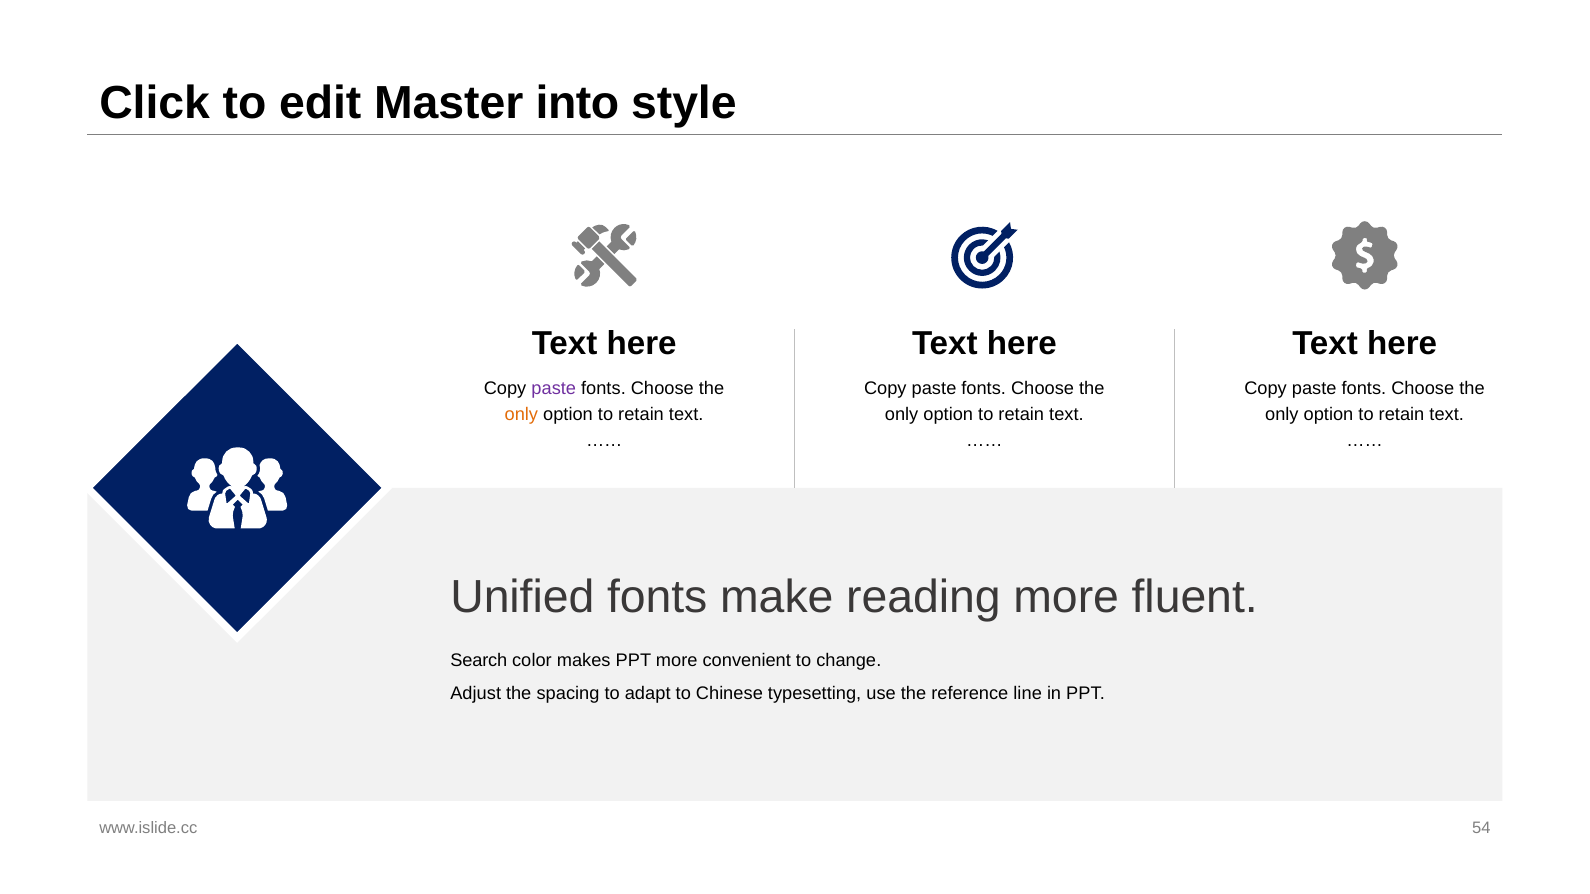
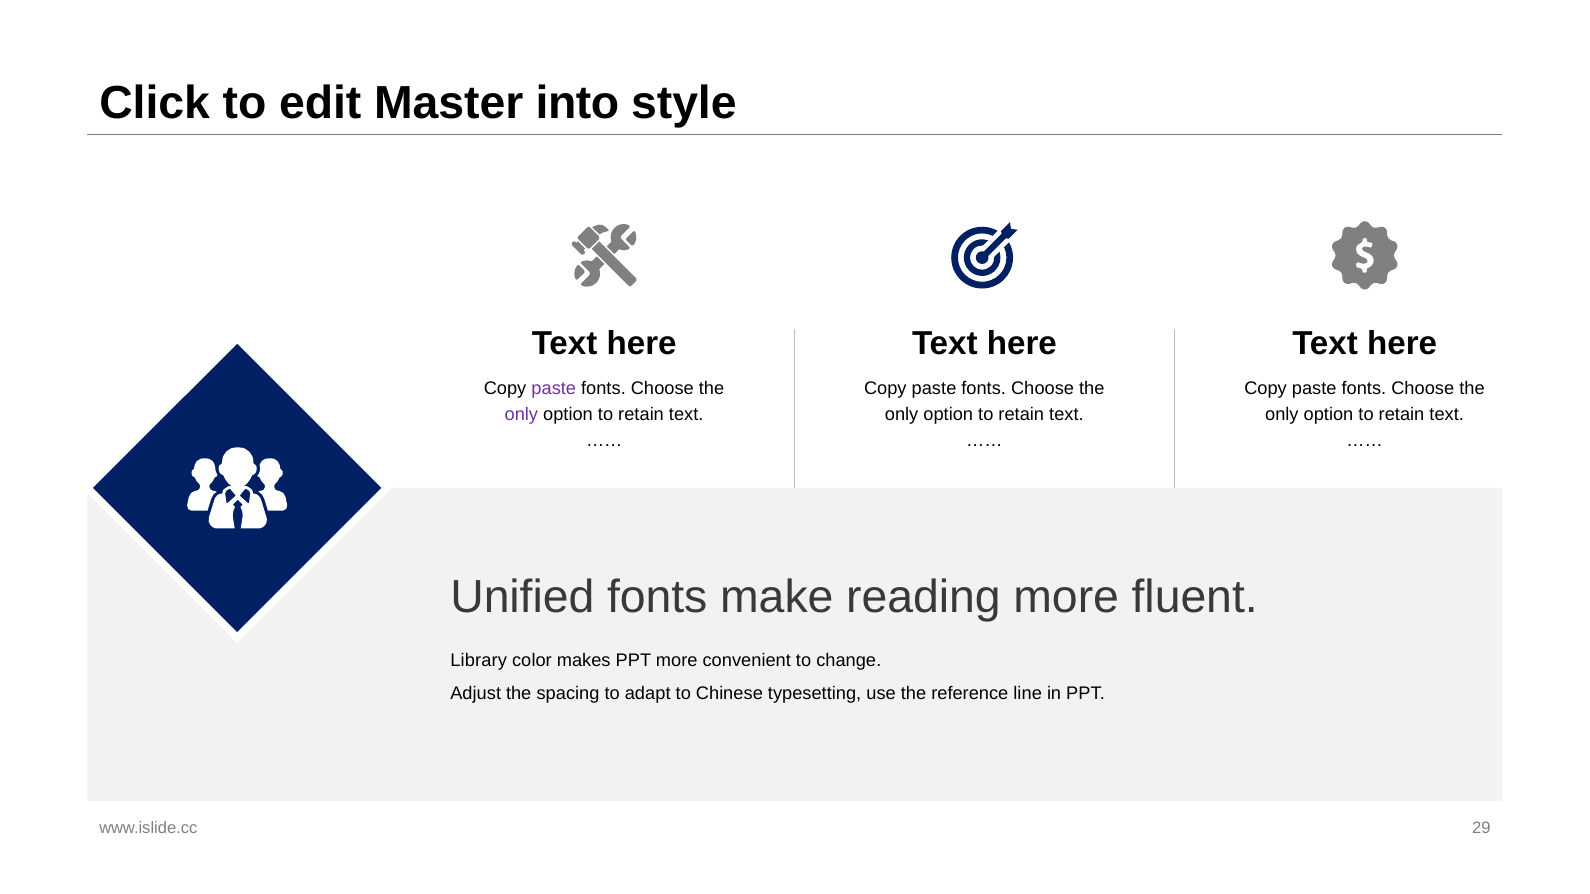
only colour: orange -> purple (521, 415)
Search: Search -> Library (479, 661)
54: 54 -> 29 (1481, 828)
